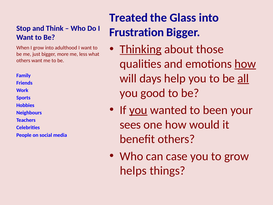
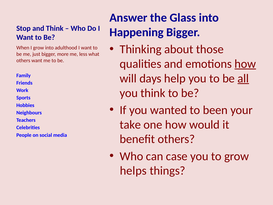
Treated: Treated -> Answer (128, 18)
Frustration: Frustration -> Happening (137, 32)
Thinking underline: present -> none (141, 49)
you good: good -> think (153, 93)
you underline: present -> none (138, 110)
sees: sees -> take (130, 124)
